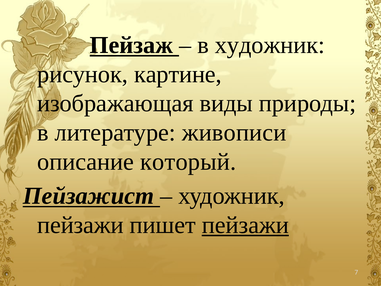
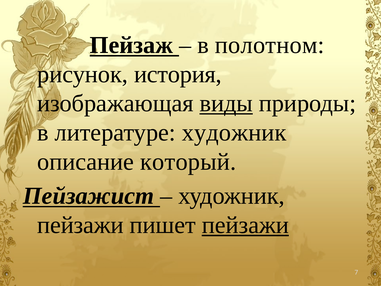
в художник: художник -> полотном (270, 45)
картине: картине -> история (178, 74)
виды underline: none -> present (226, 103)
литературе живописи: живописи -> художник (234, 133)
